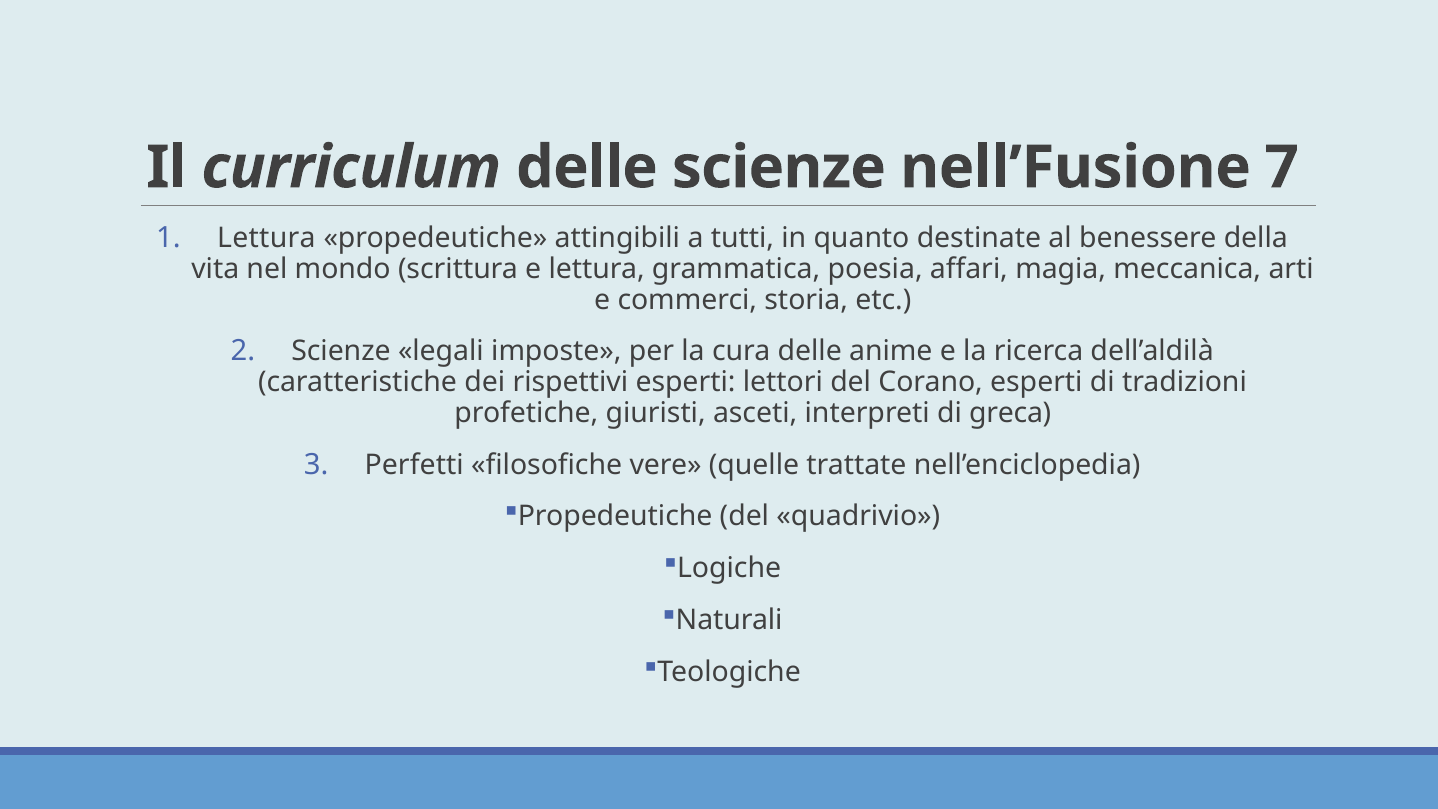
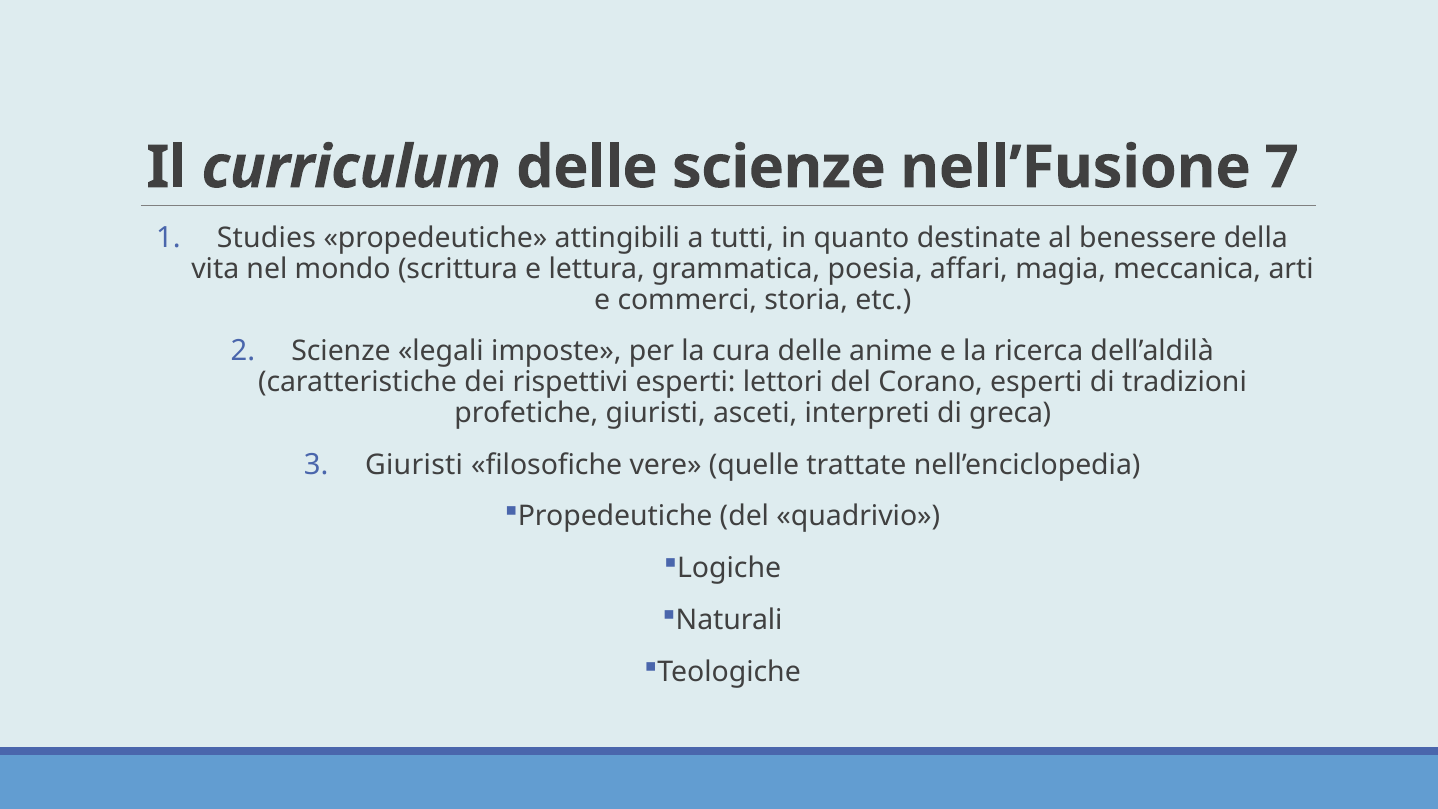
Lettura: Lettura -> Studies (266, 238)
Perfetti: Perfetti -> Giuristi (414, 465)
